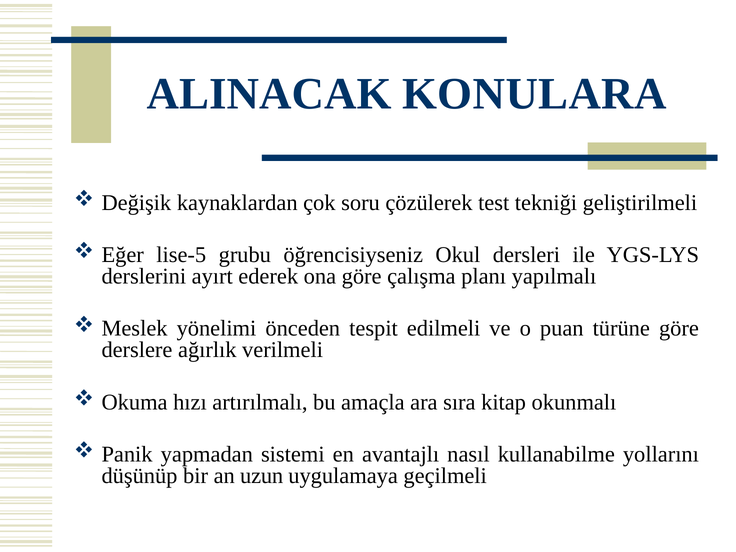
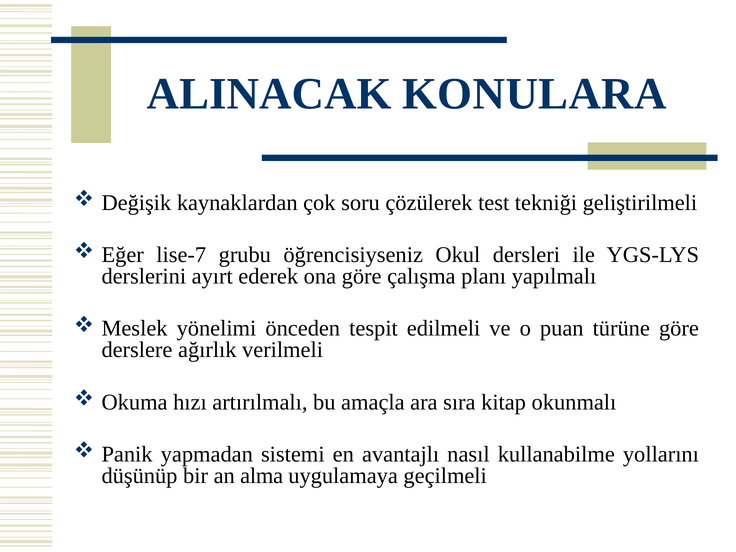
lise-5: lise-5 -> lise-7 (181, 255)
uzun: uzun -> alma (262, 476)
